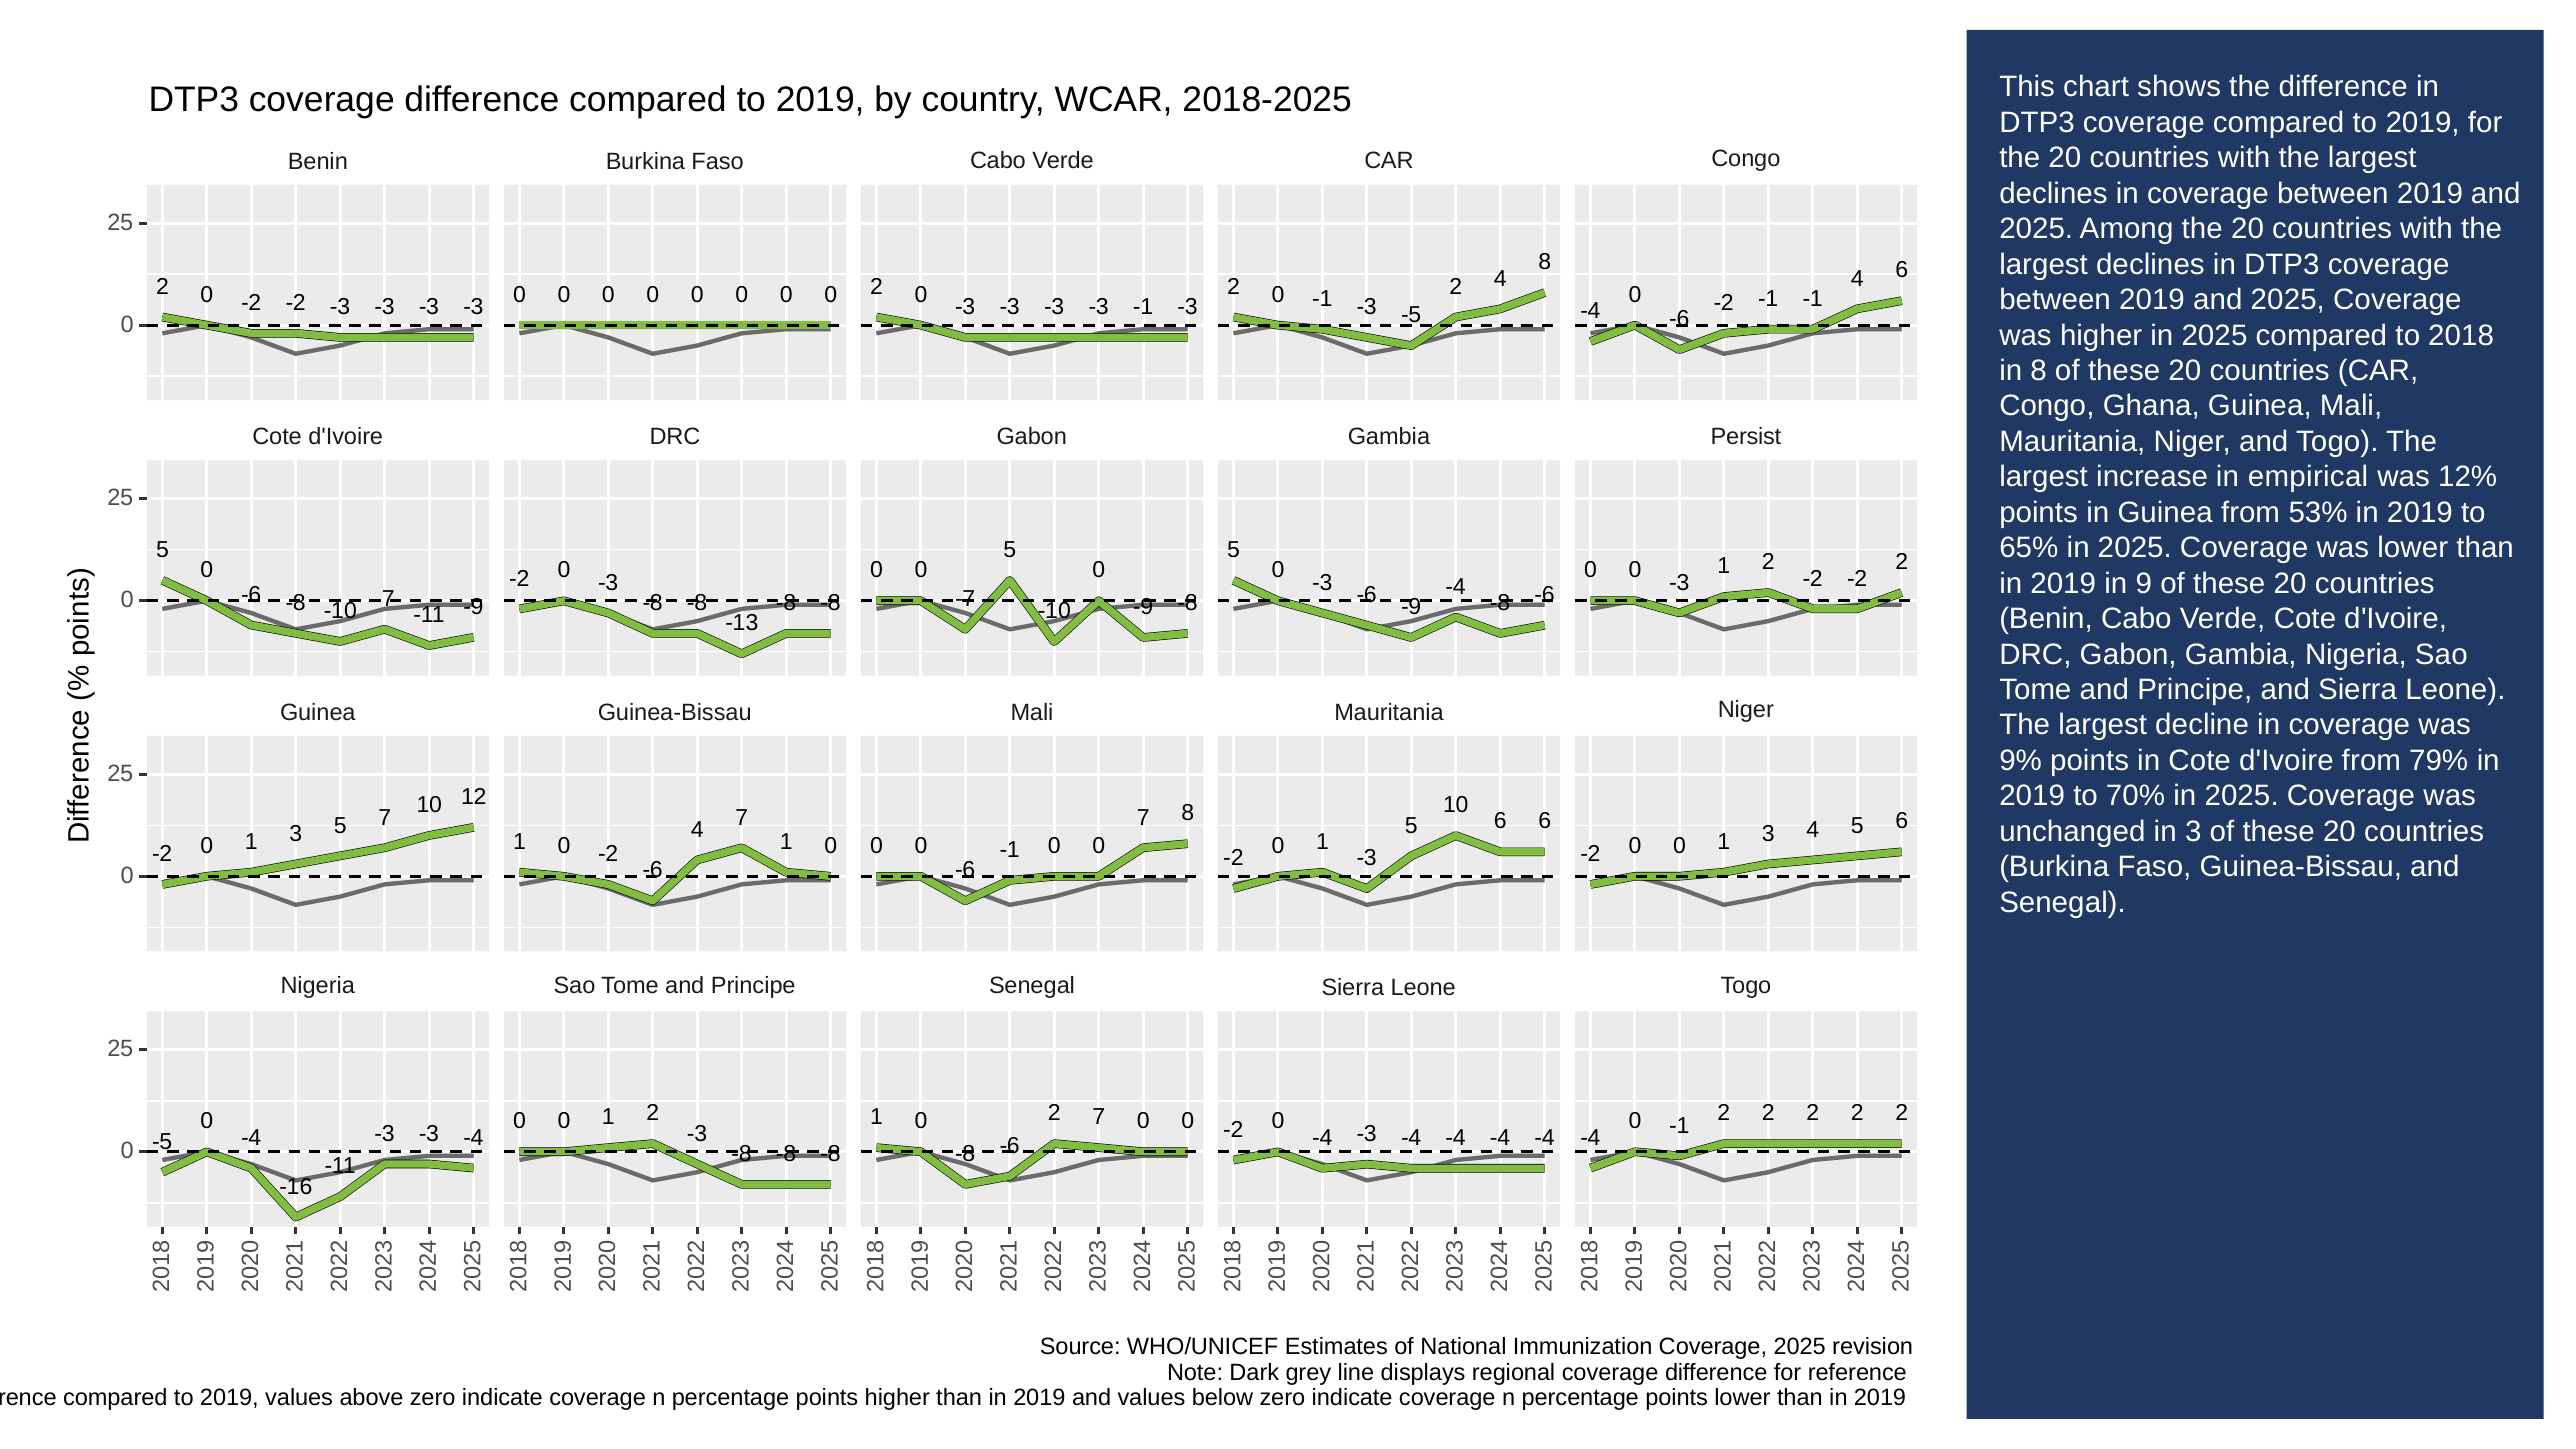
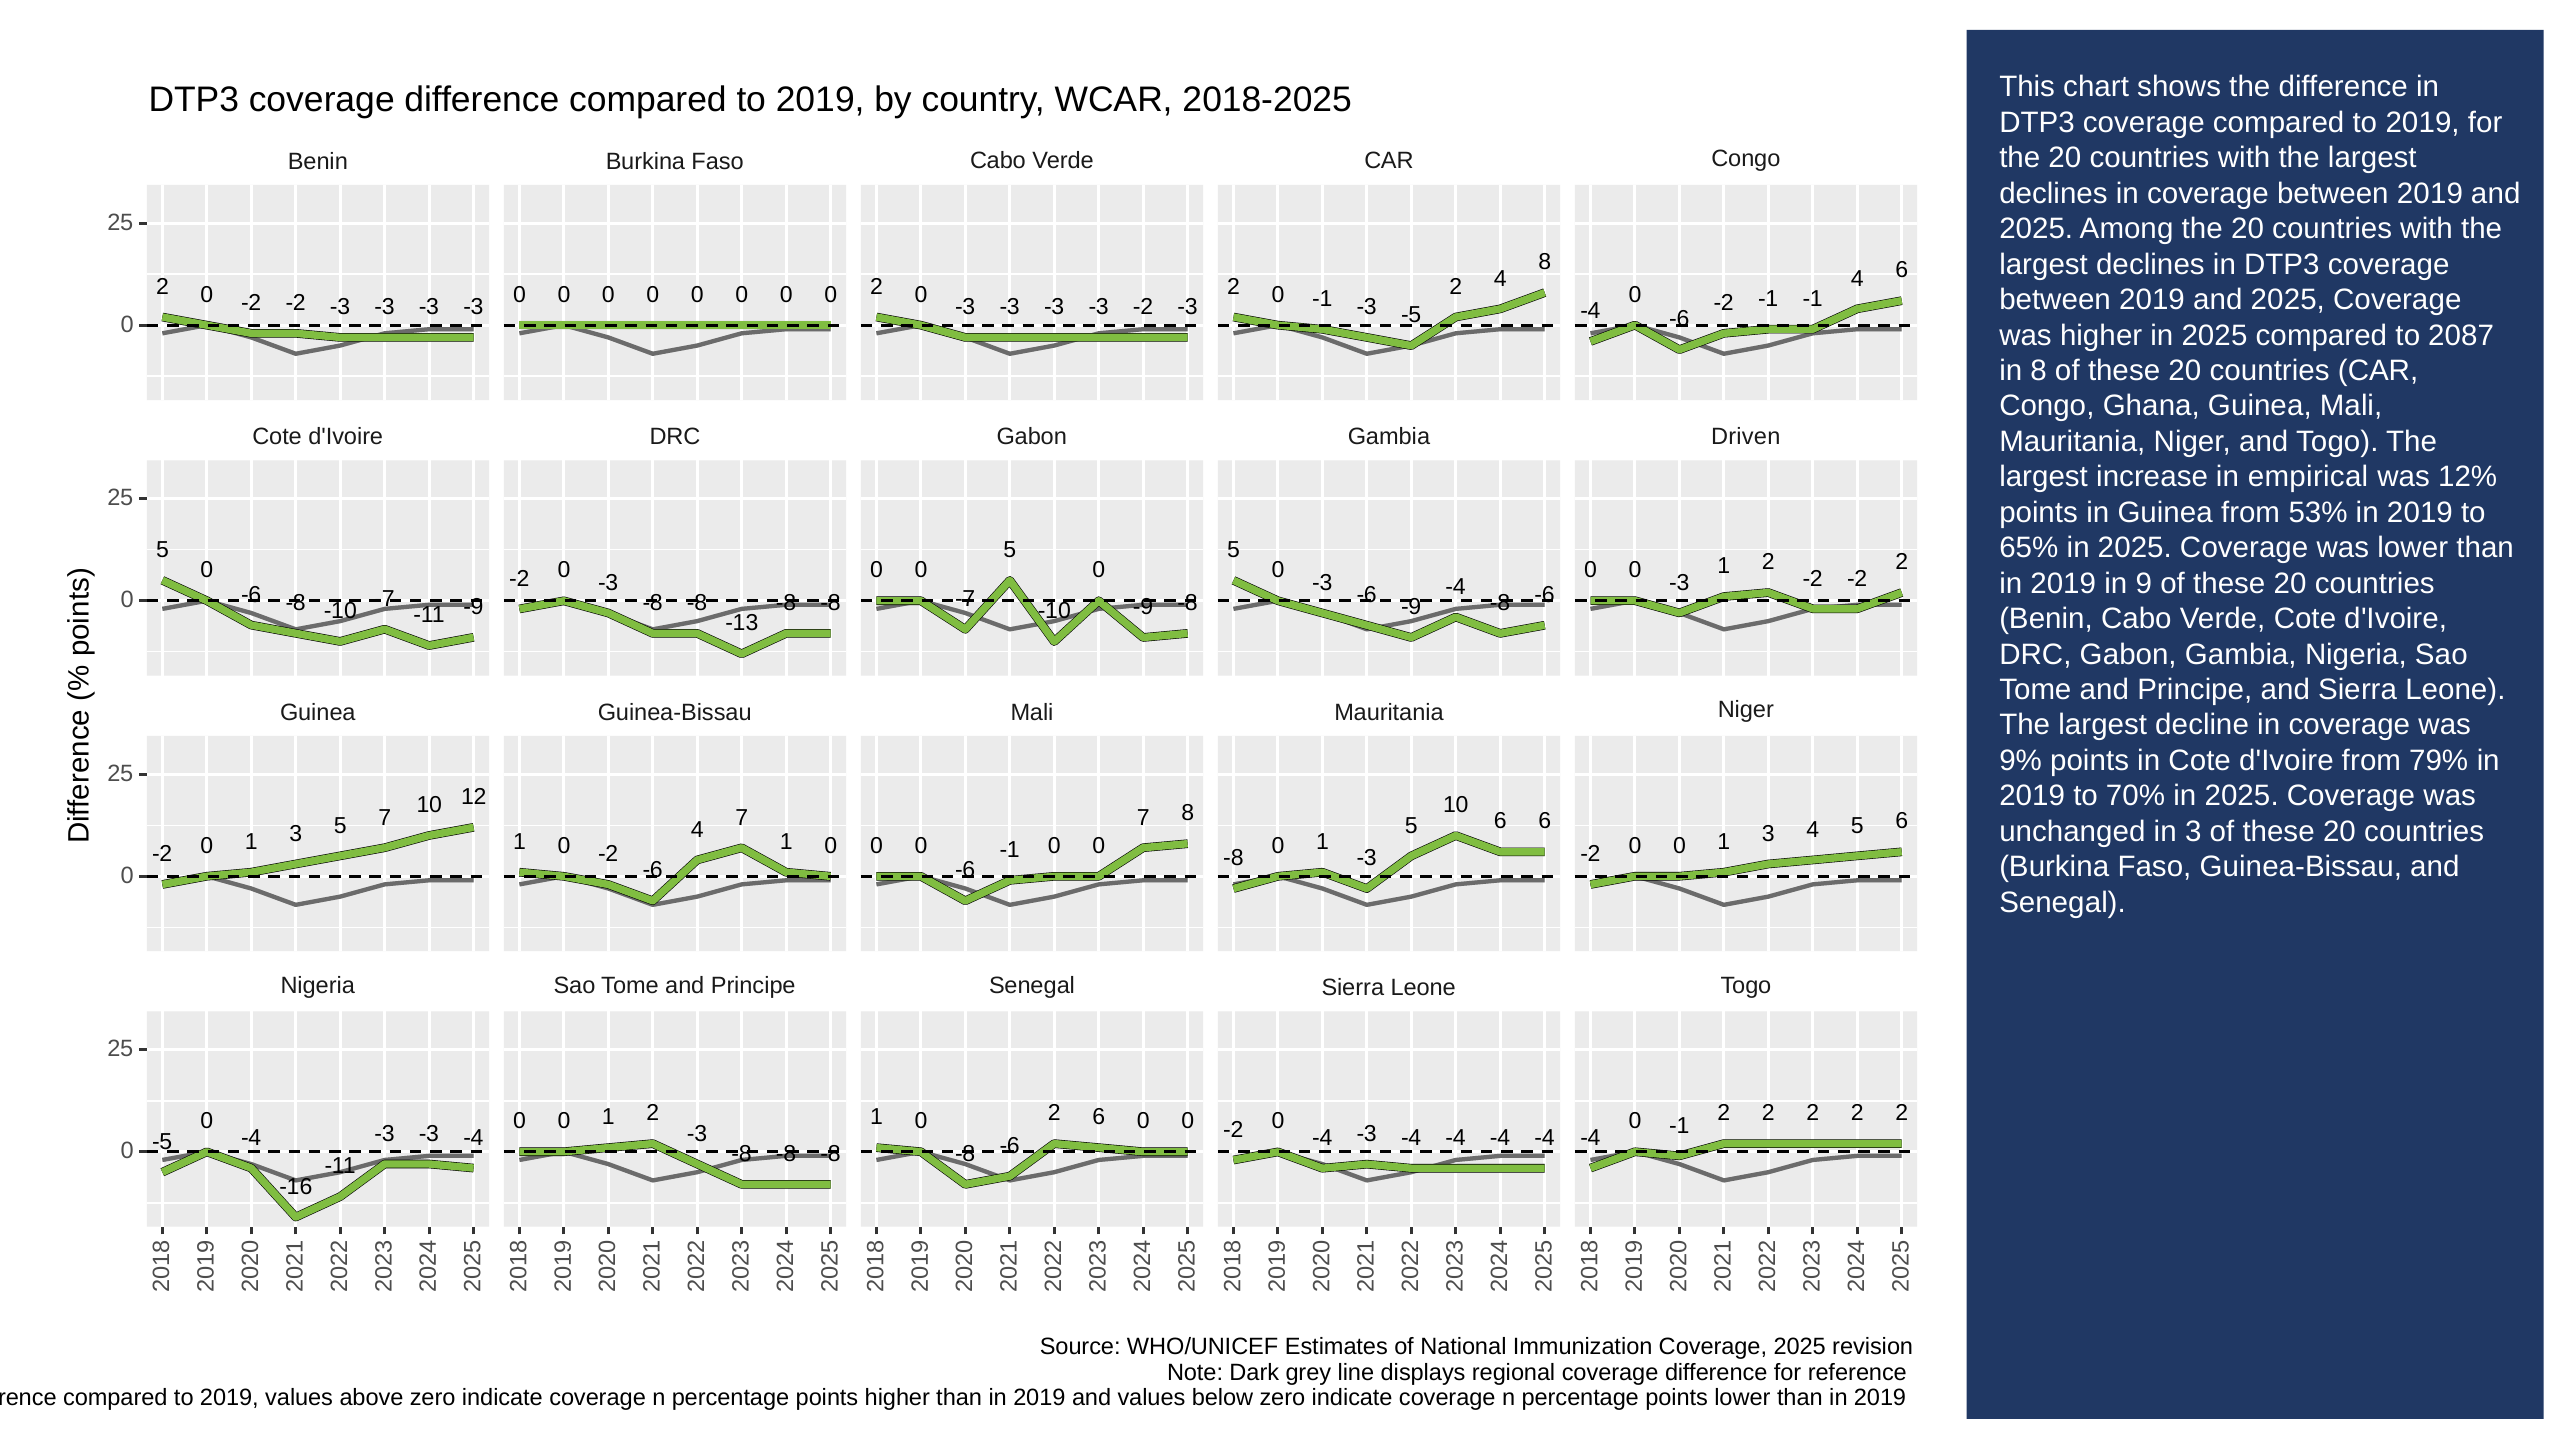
-3 -1: -1 -> -2 (1143, 307)
2018: 2018 -> 2087 (2461, 335)
Persist: Persist -> Driven (1746, 437)
-2: -2 -> -8 (1233, 858)
2 7: 7 -> 6 (1099, 1117)
